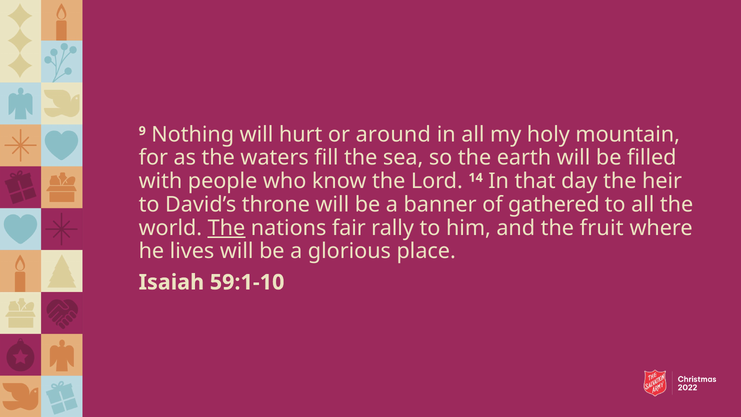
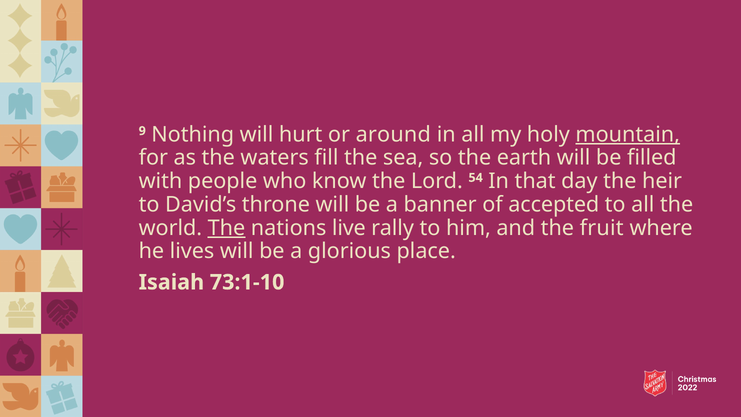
mountain underline: none -> present (628, 134)
14: 14 -> 54 (476, 178)
gathered: gathered -> accepted (554, 204)
fair: fair -> live (349, 228)
59:1-10: 59:1-10 -> 73:1-10 (247, 282)
